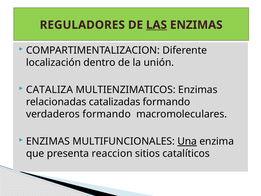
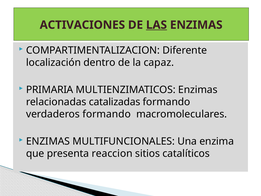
REGULADORES: REGULADORES -> ACTIVACIONES (82, 25)
unión: unión -> capaz (159, 63)
CATALIZA: CATALIZA -> PRIMARIA (50, 90)
Una underline: present -> none (187, 141)
